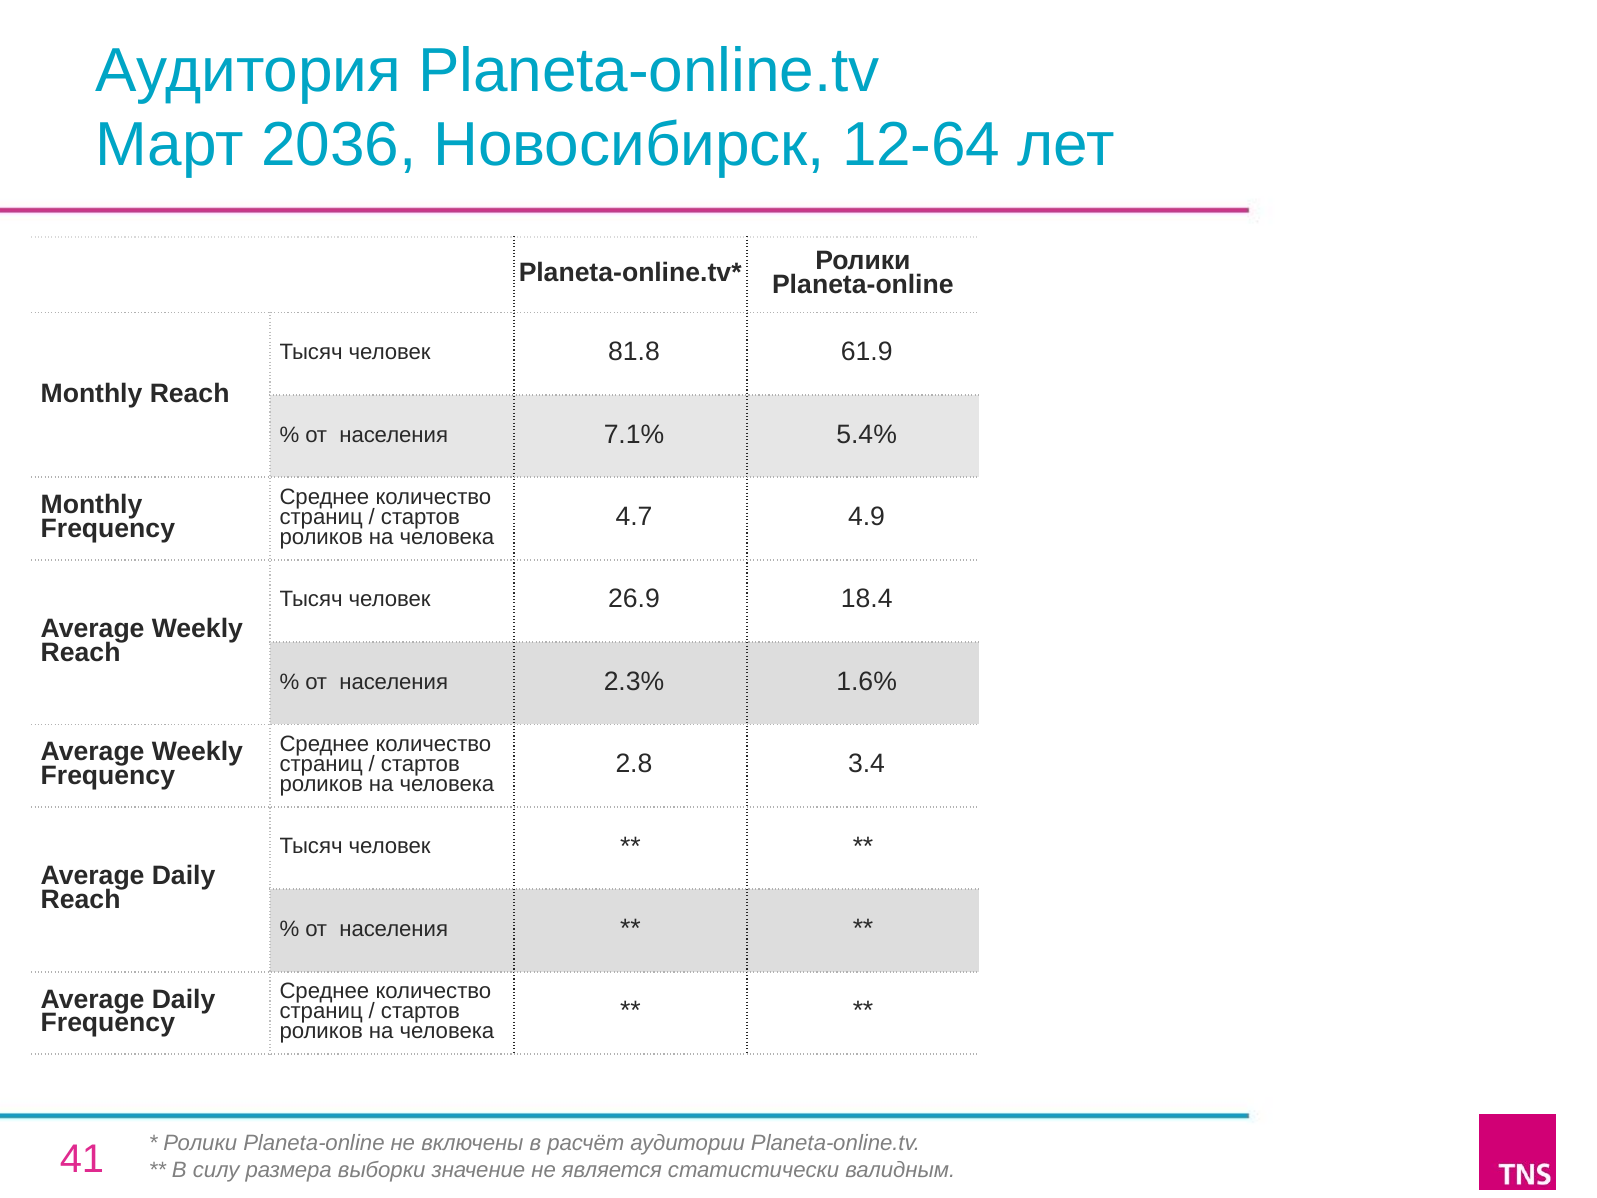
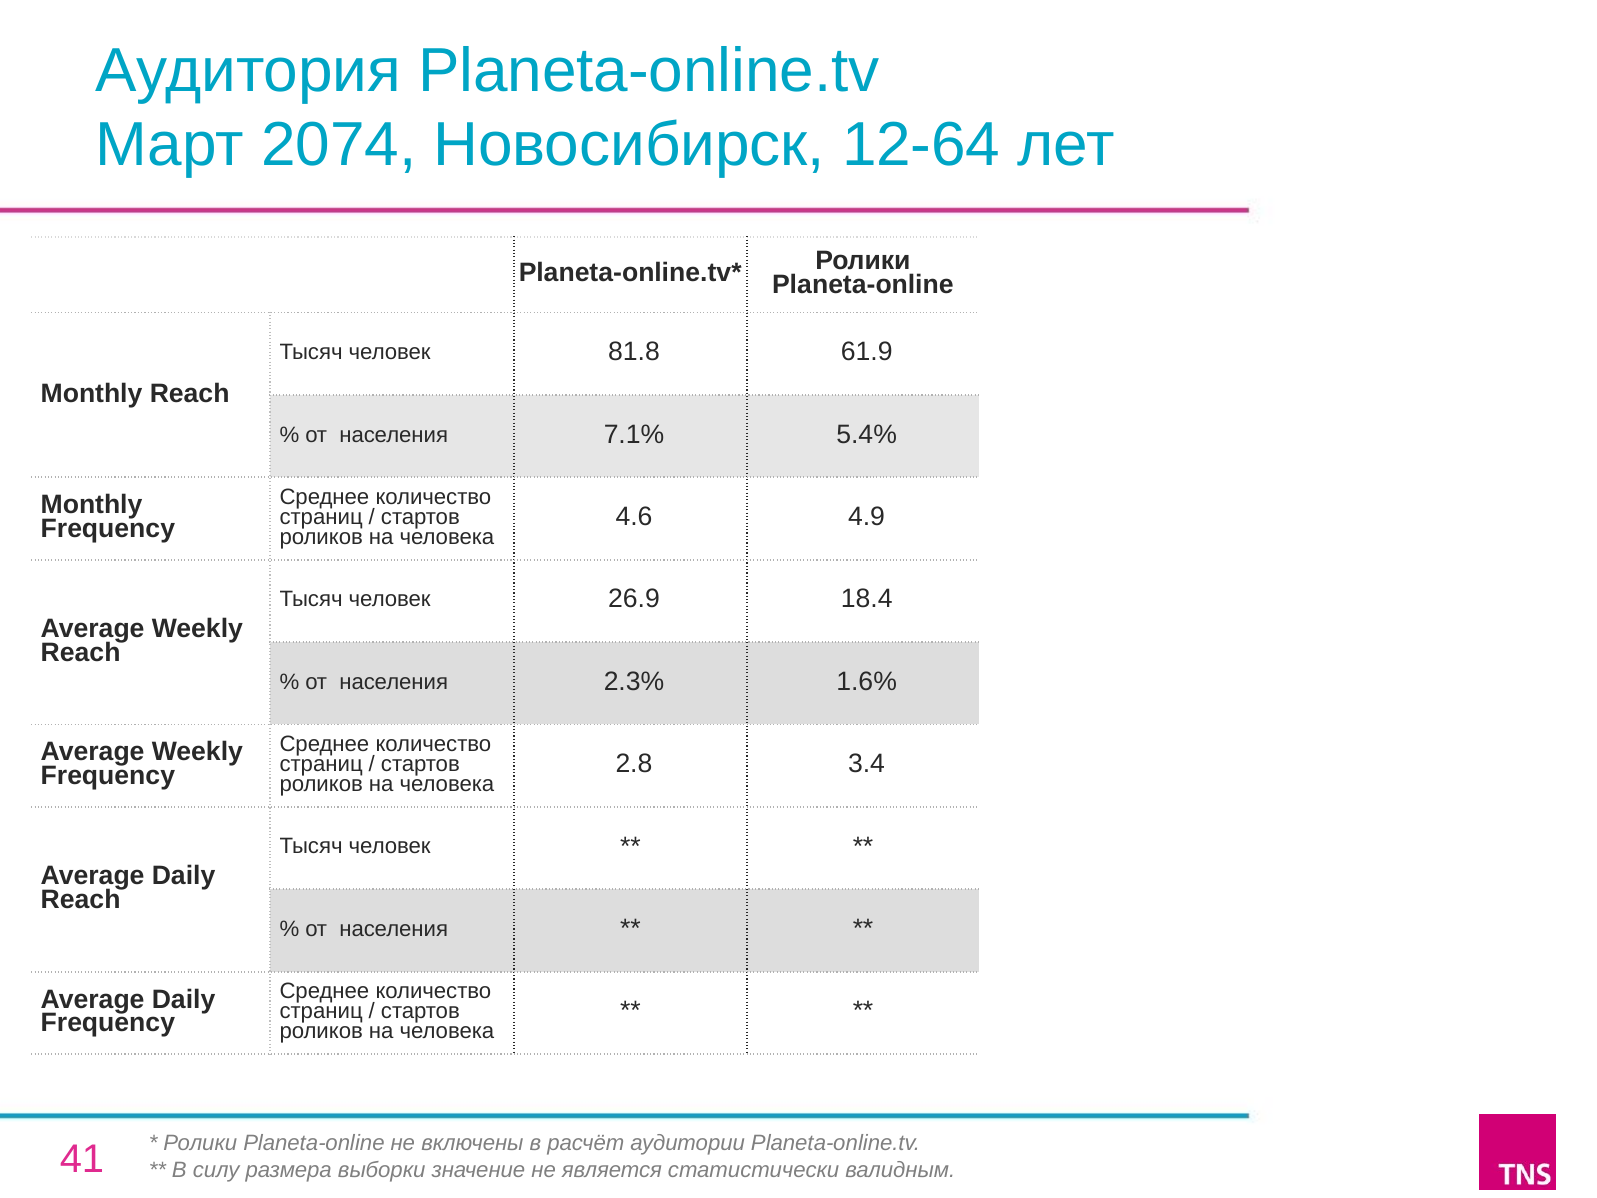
2036: 2036 -> 2074 (339, 145)
4.7: 4.7 -> 4.6 (634, 517)
